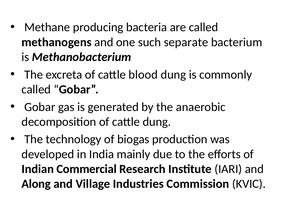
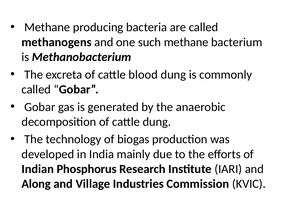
such separate: separate -> methane (186, 42)
Commercial: Commercial -> Phosphorus (87, 169)
